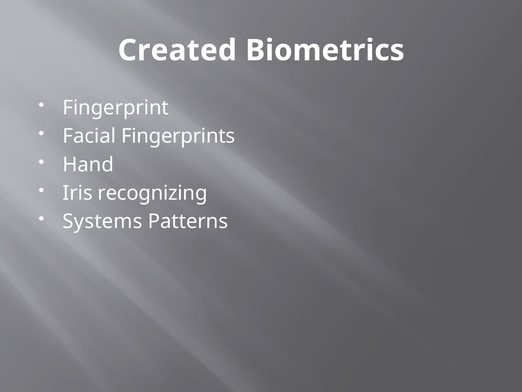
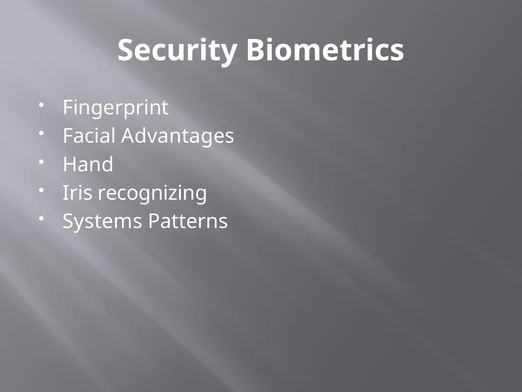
Created: Created -> Security (177, 50)
Fingerprints: Fingerprints -> Advantages (178, 136)
